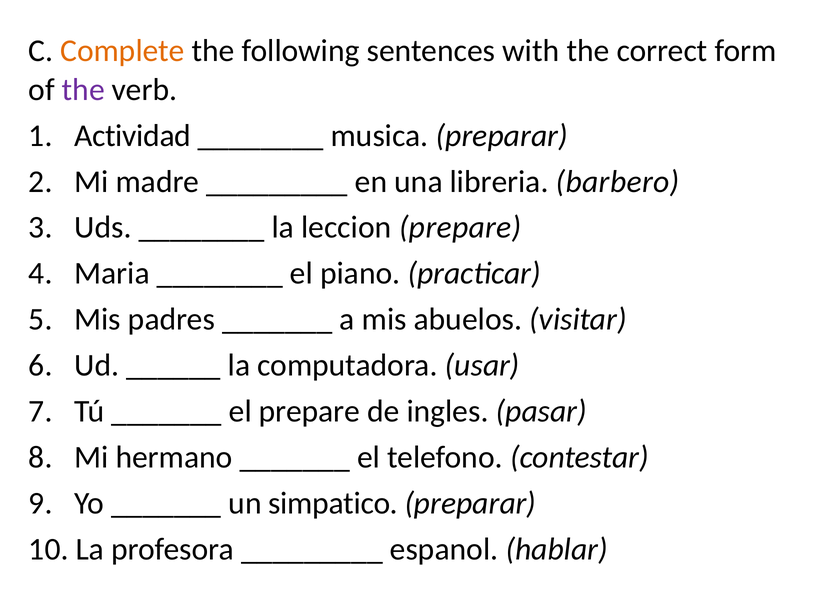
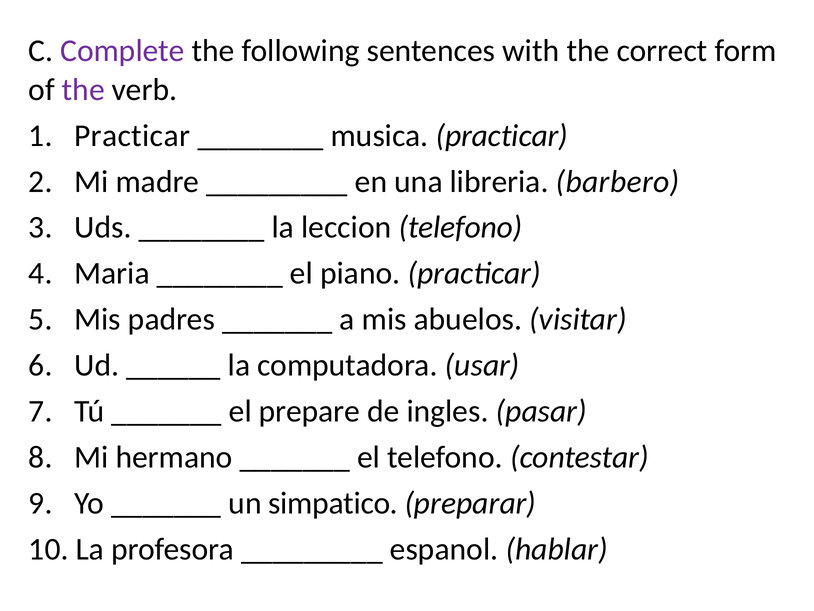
Complete colour: orange -> purple (122, 51)
Actividad: Actividad -> Practicar (132, 135)
musica preparar: preparar -> practicar (502, 135)
leccion prepare: prepare -> telefono (461, 227)
